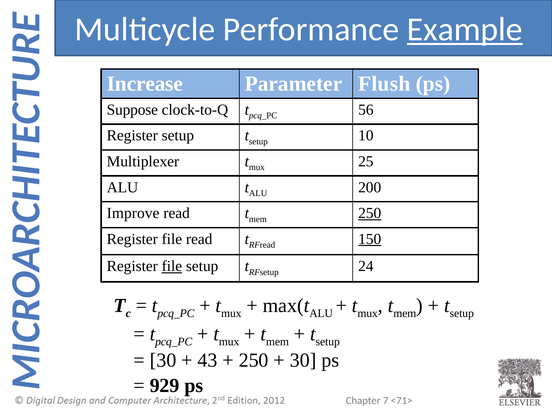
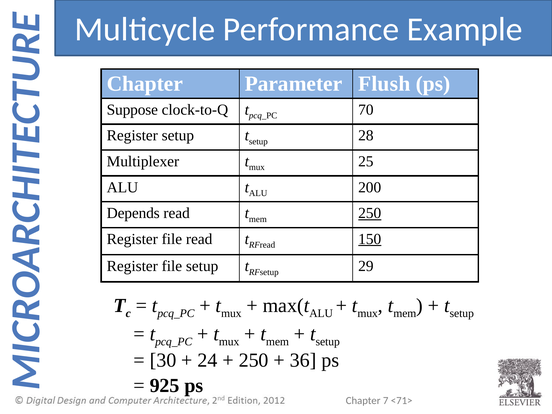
Example underline: present -> none (465, 29)
Increase: Increase -> Chapter (145, 84)
56: 56 -> 70 (366, 110)
10: 10 -> 28 (366, 136)
Improve: Improve -> Depends (133, 213)
file underline: present -> none (172, 266)
24: 24 -> 29 (366, 266)
43: 43 -> 24 (207, 360)
30: 30 -> 36 (303, 360)
929: 929 -> 925 (165, 386)
